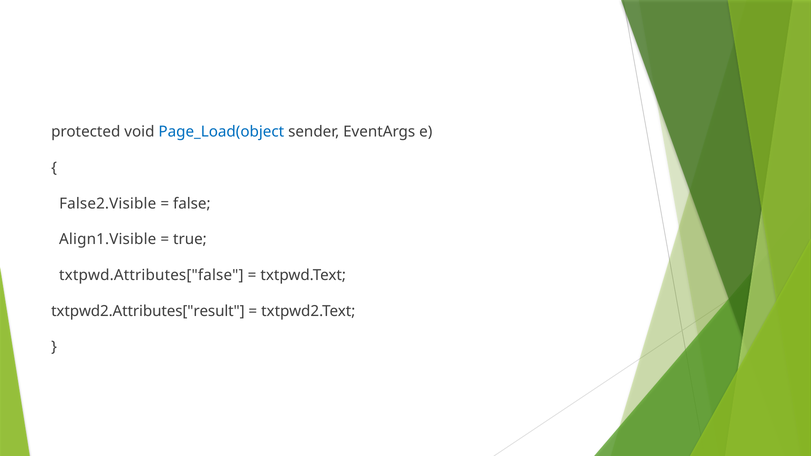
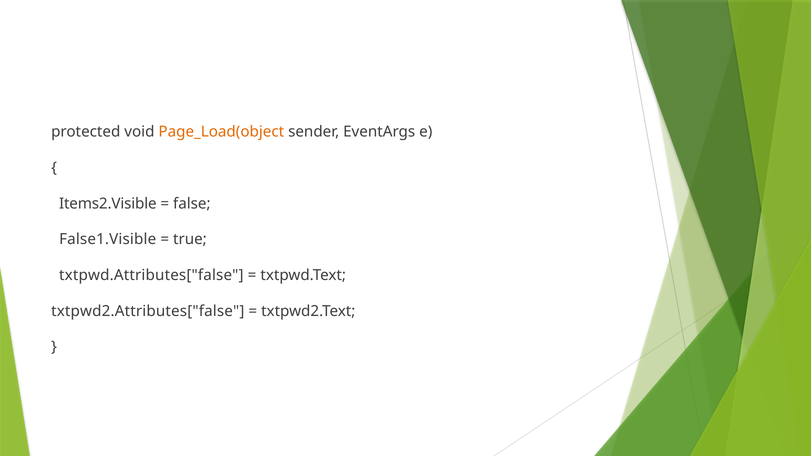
Page_Load(object colour: blue -> orange (221, 132)
False2.Visible: False2.Visible -> Items2.Visible (108, 204)
Align1.Visible: Align1.Visible -> False1.Visible (108, 240)
txtpwd2.Attributes["result: txtpwd2.Attributes["result -> txtpwd2.Attributes["false (148, 311)
